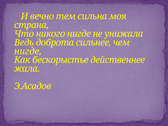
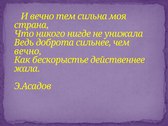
нигде: нигде -> вечно (28, 51)
